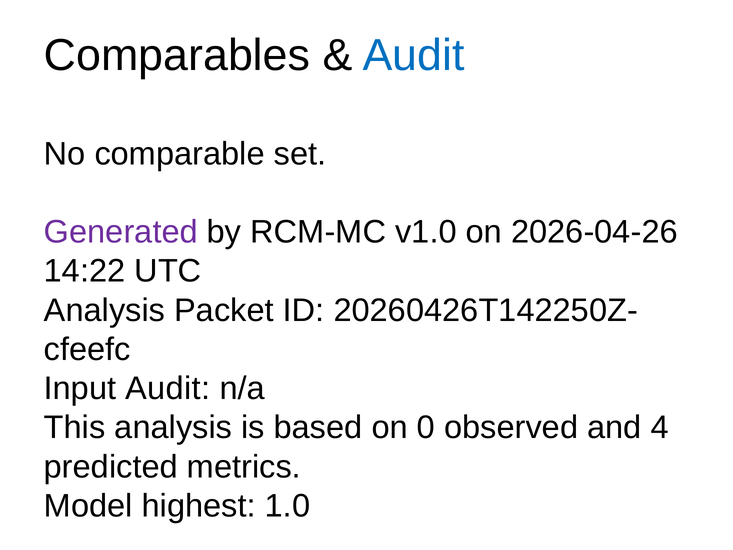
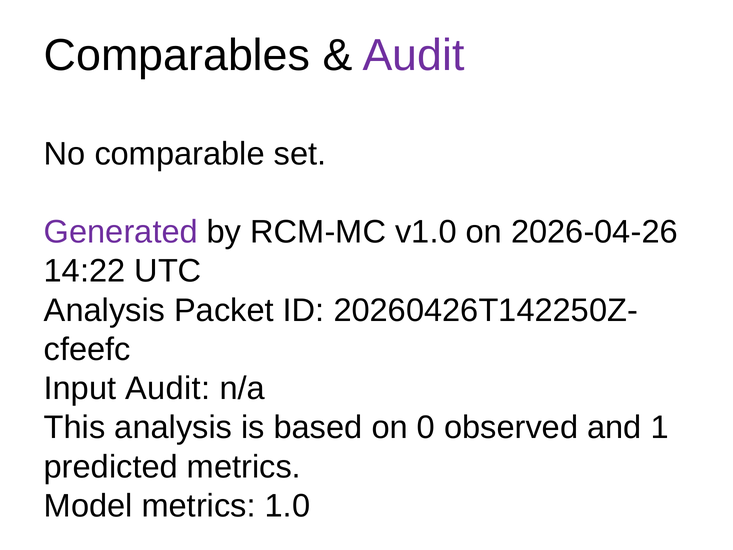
Audit colour: blue -> purple (414, 56)
4: 4 -> 1 (660, 427)
Model highest: highest -> metrics (199, 506)
